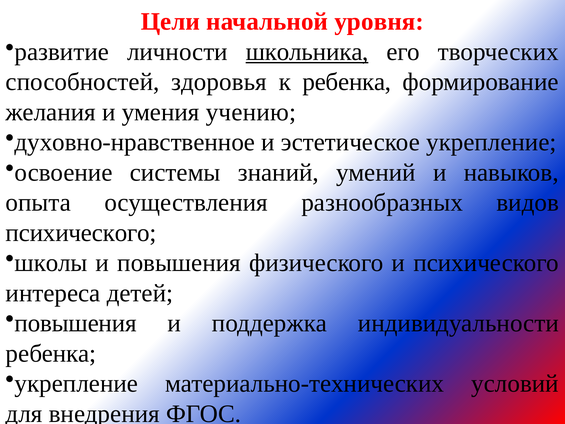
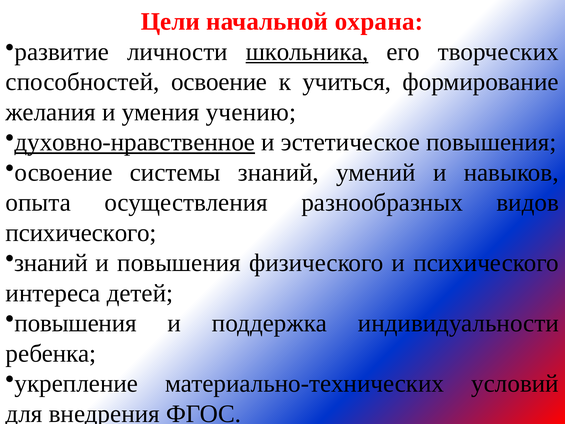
уровня: уровня -> охрана (379, 22)
способностей здоровья: здоровья -> освоение (219, 82)
к ребенка: ребенка -> учиться (347, 82)
духовно-нравственное underline: none -> present (135, 142)
эстетическое укрепление: укрепление -> повышения (491, 142)
школы: школы -> знаний (51, 263)
